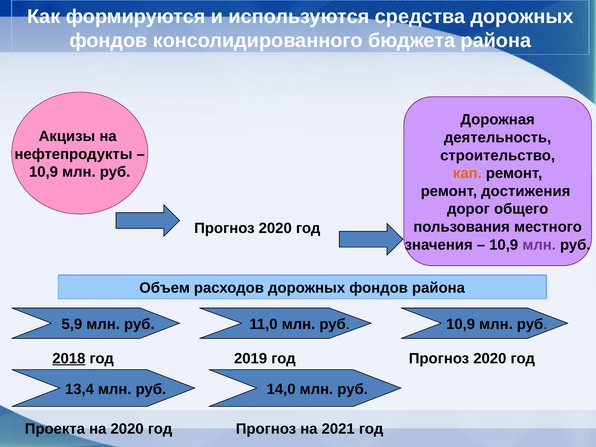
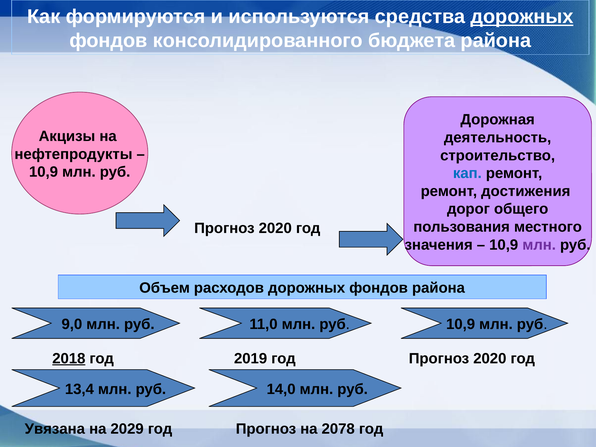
дорожных underline: none -> present (522, 17)
кап colour: orange -> blue (467, 173)
5,9: 5,9 -> 9,0 (72, 324)
Проекта: Проекта -> Увязана (55, 429)
на 2020: 2020 -> 2029 (127, 429)
2021: 2021 -> 2078 (338, 429)
